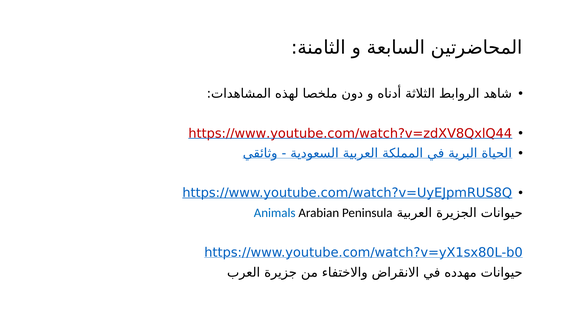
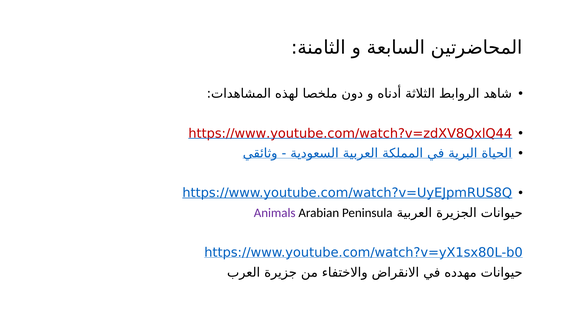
Animals colour: blue -> purple (275, 213)
